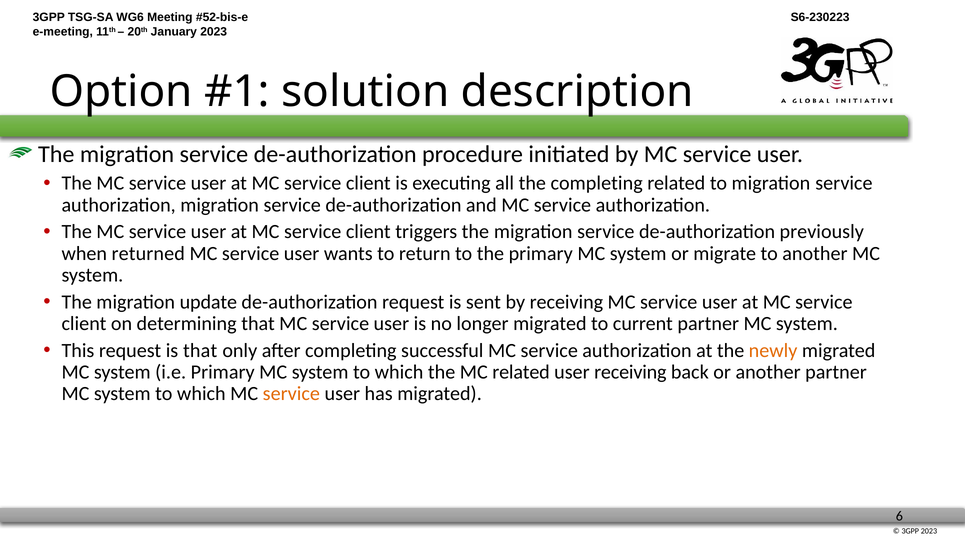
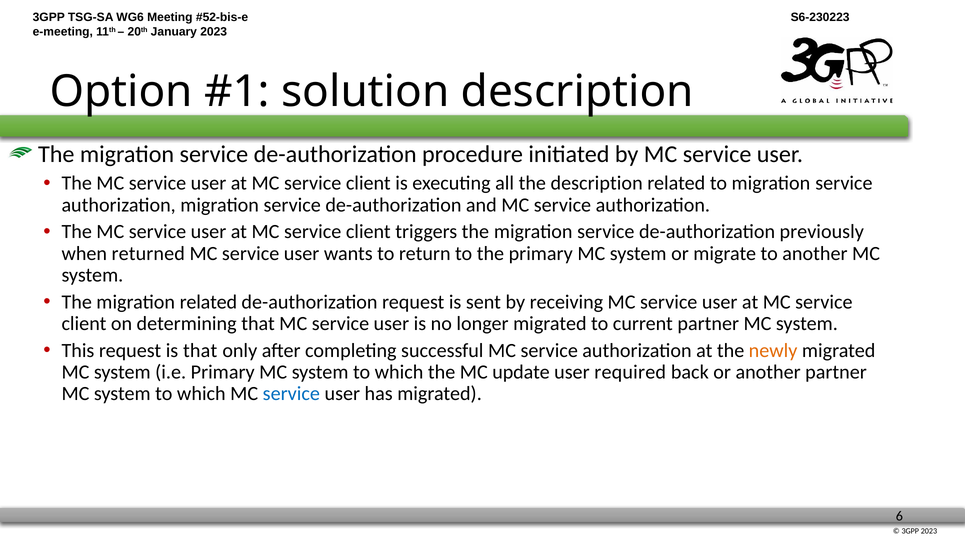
the completing: completing -> description (597, 183)
migration update: update -> related (208, 302)
MC related: related -> update (521, 372)
user receiving: receiving -> required (630, 372)
service colour: orange -> blue (291, 394)
